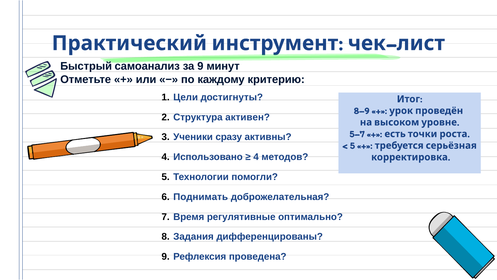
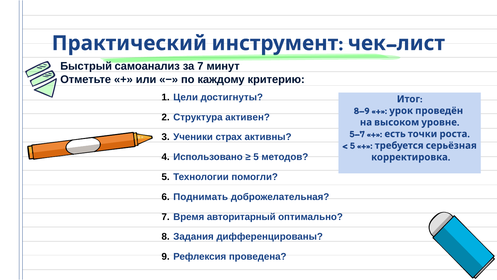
за 9: 9 -> 7 (200, 66)
сразу: сразу -> страх (229, 137)
4: 4 -> 5 (256, 157)
регулятивные: регулятивные -> авторитарный (241, 216)
